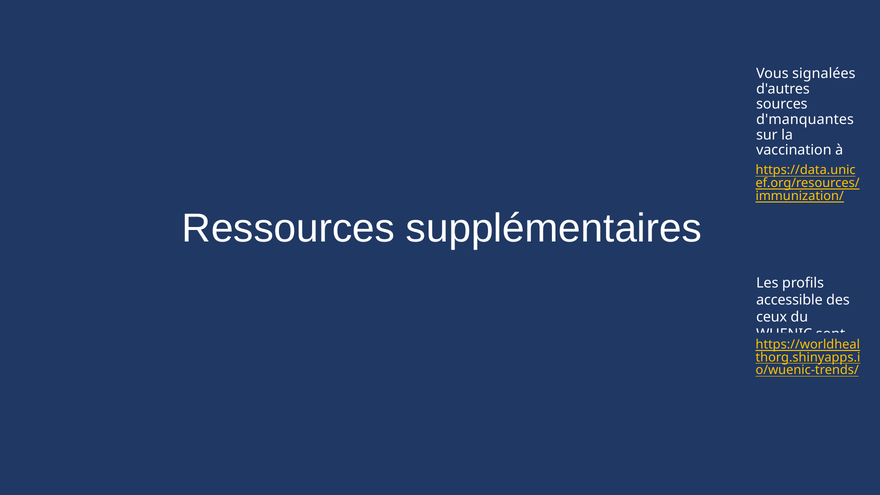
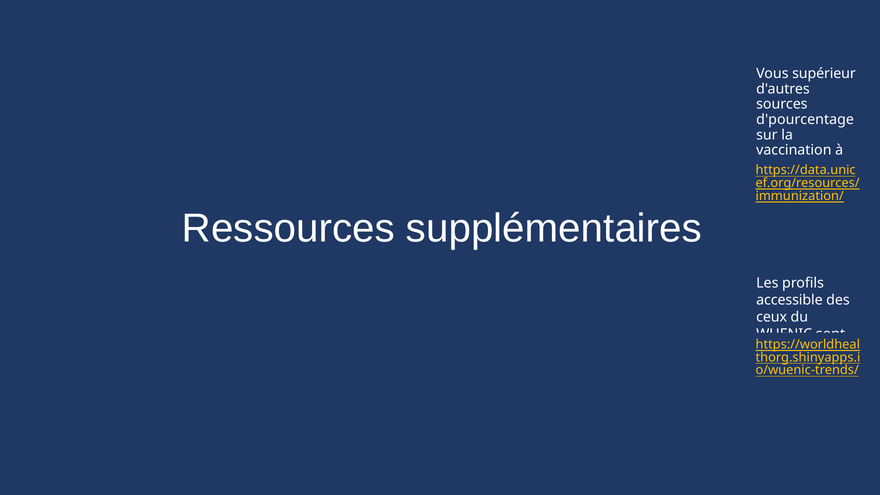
signalées: signalées -> supérieur (824, 74)
d'manquantes: d'manquantes -> d'pourcentage (805, 120)
